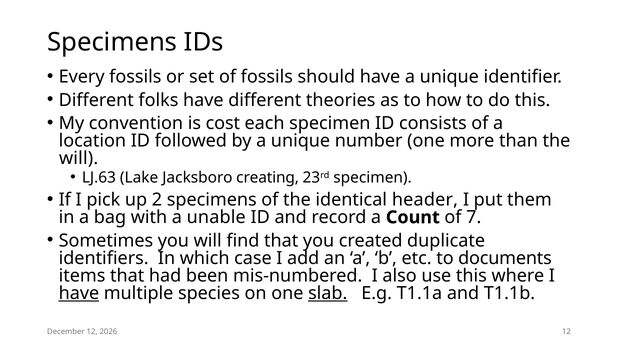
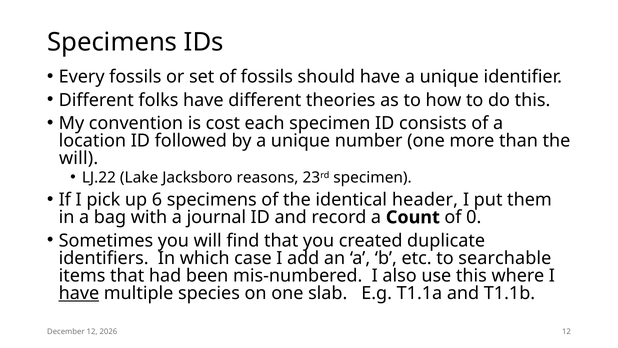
LJ.63: LJ.63 -> LJ.22 (99, 178)
creating: creating -> reasons (268, 178)
2: 2 -> 6 (157, 200)
unable: unable -> journal (216, 217)
7: 7 -> 0 (474, 217)
documents: documents -> searchable (505, 258)
slab underline: present -> none (328, 293)
